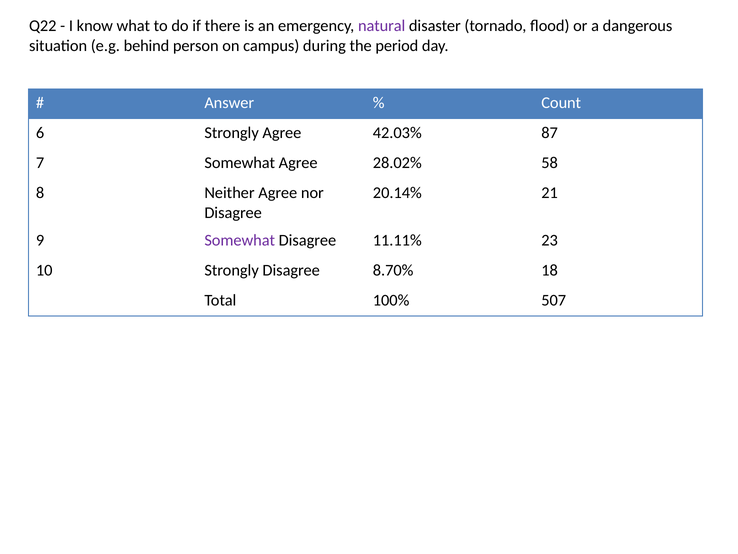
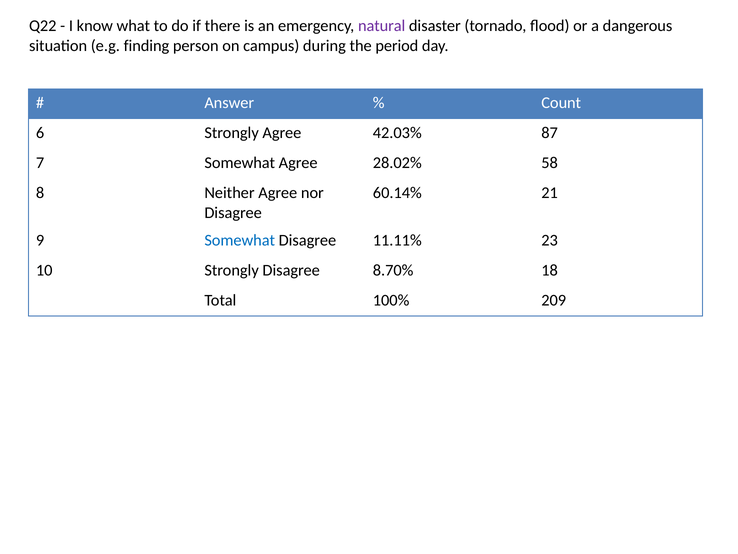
behind: behind -> finding (146, 46)
20.14%: 20.14% -> 60.14% (397, 192)
Somewhat colour: purple -> blue (240, 240)
507: 507 -> 209 (554, 300)
